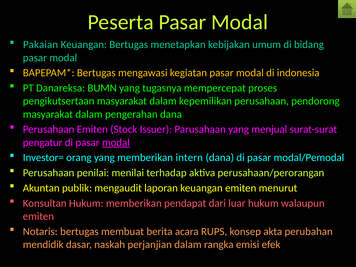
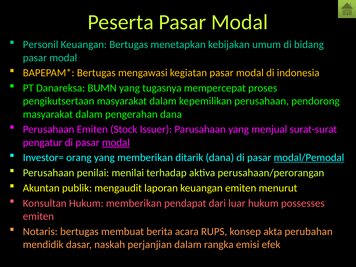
Pakaian: Pakaian -> Personil (41, 45)
intern: intern -> ditarik (189, 158)
modal/Pemodal underline: none -> present (309, 158)
walaupun: walaupun -> possesses (303, 203)
